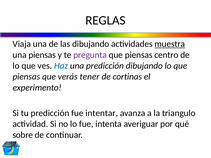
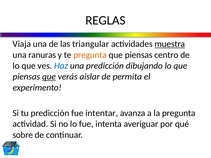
las dibujando: dibujando -> triangular (91, 44)
una piensas: piensas -> ranuras (42, 55)
pregunta colour: purple -> orange (90, 55)
que underline: none -> present (49, 77)
tener: tener -> aislar (90, 77)
cortinas: cortinas -> permita (127, 77)
la triangulo: triangulo -> pregunta (179, 113)
